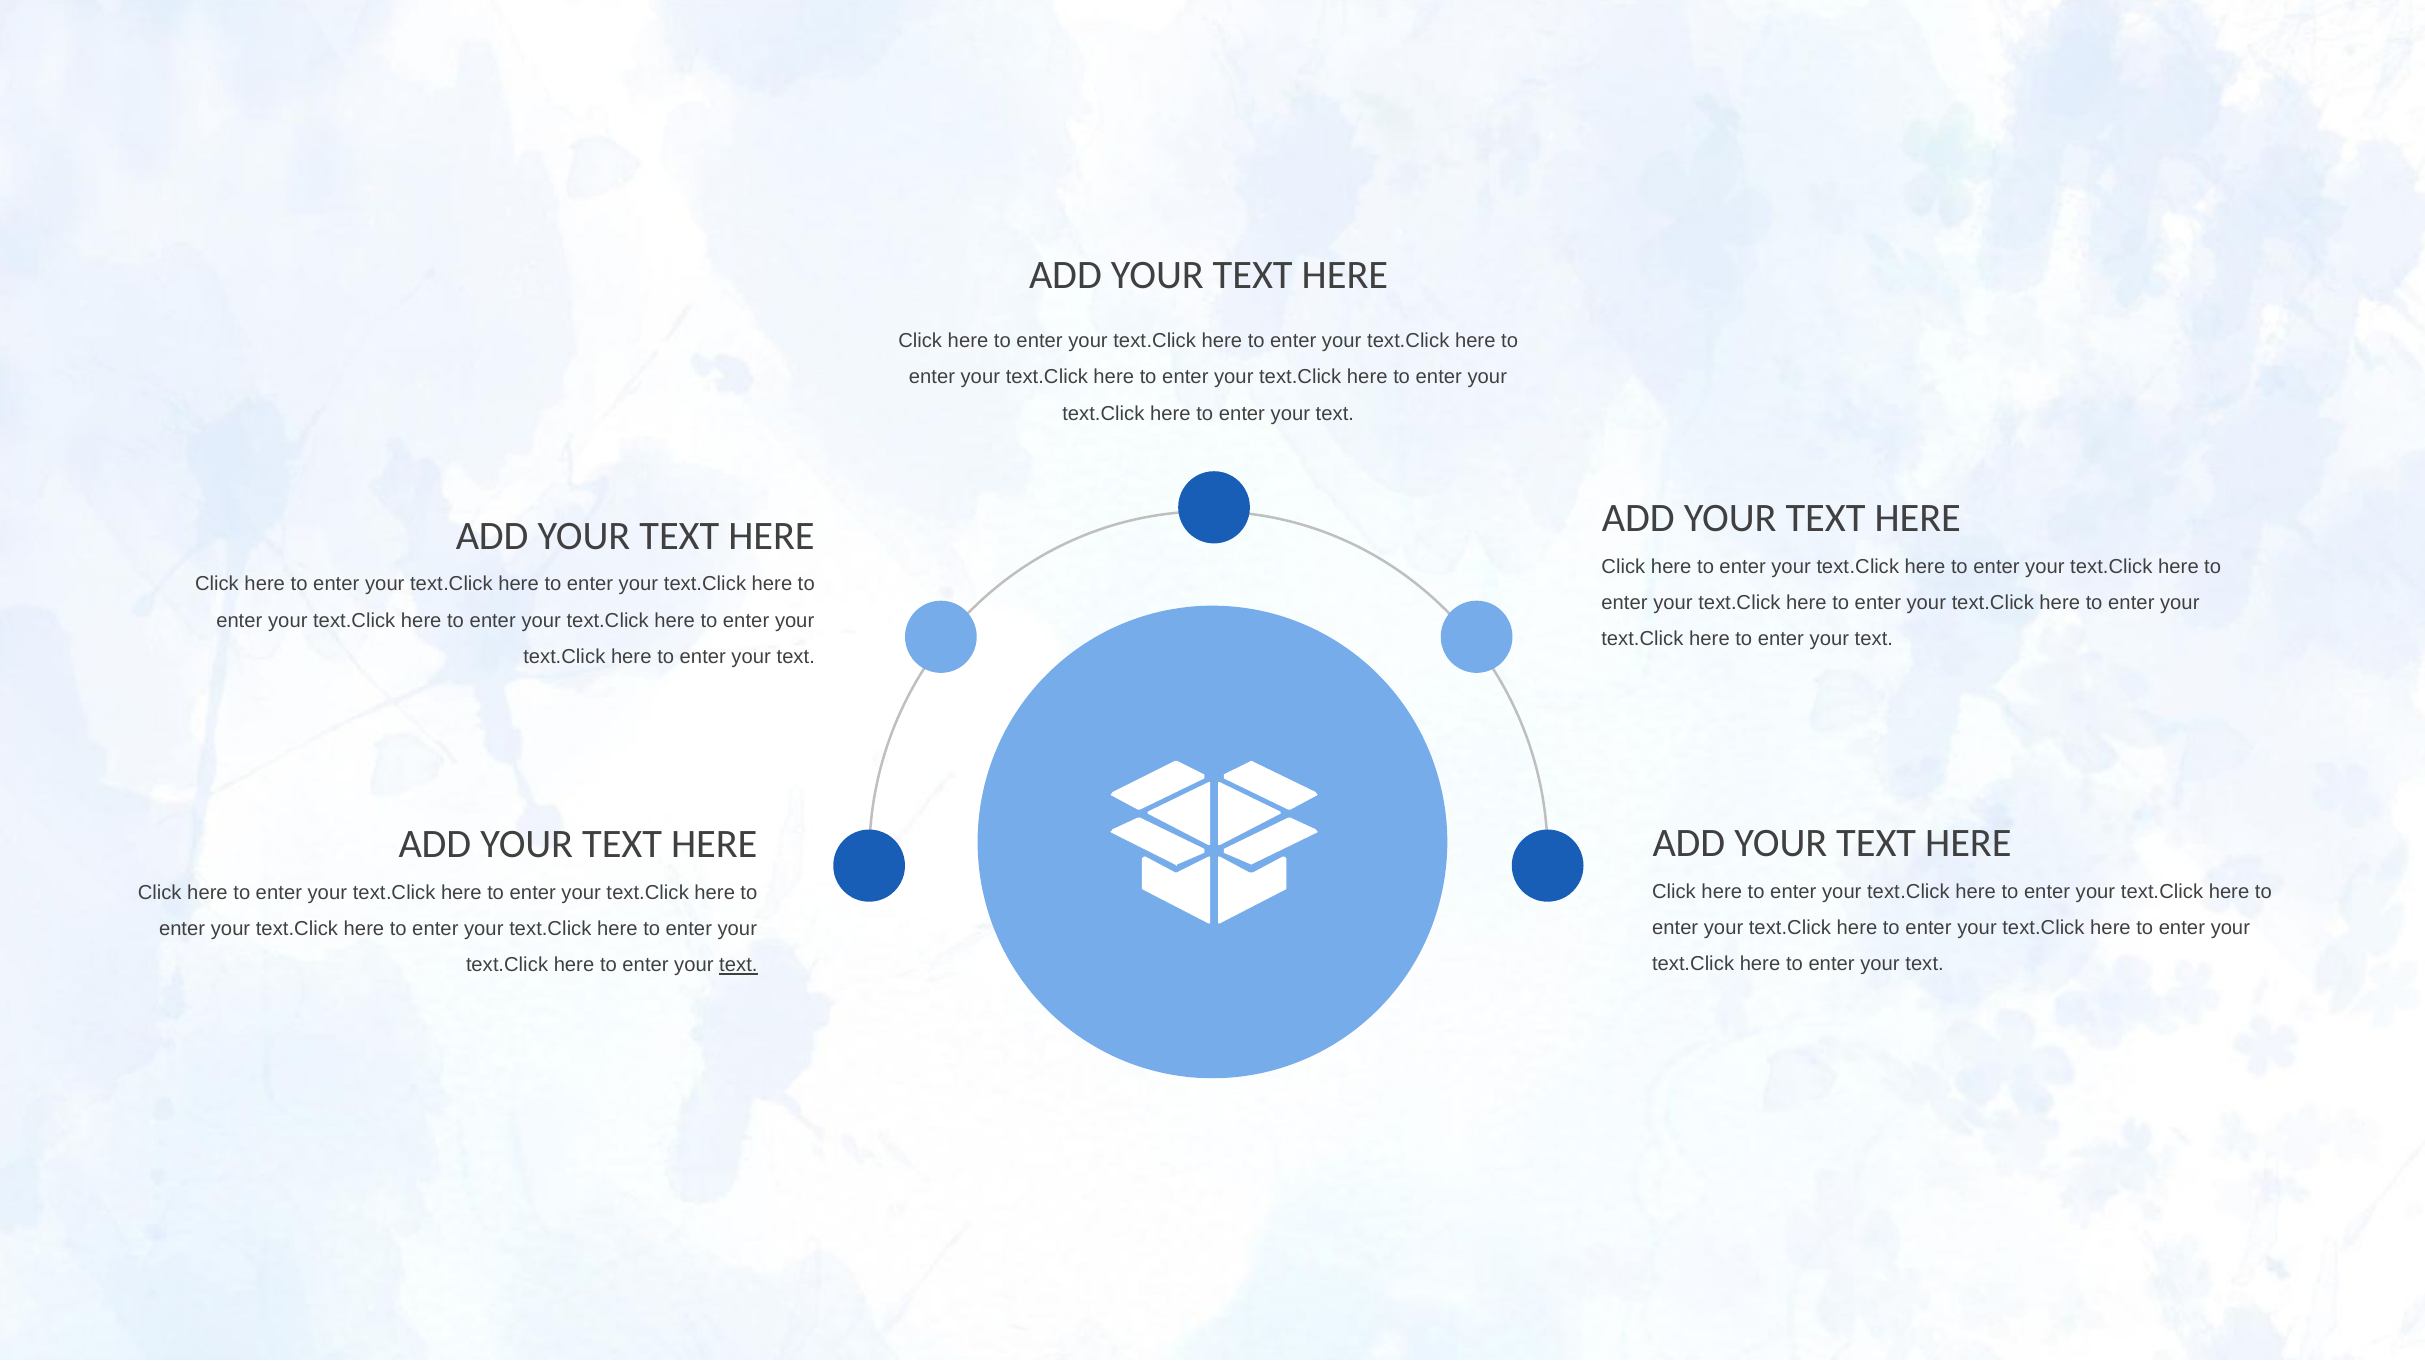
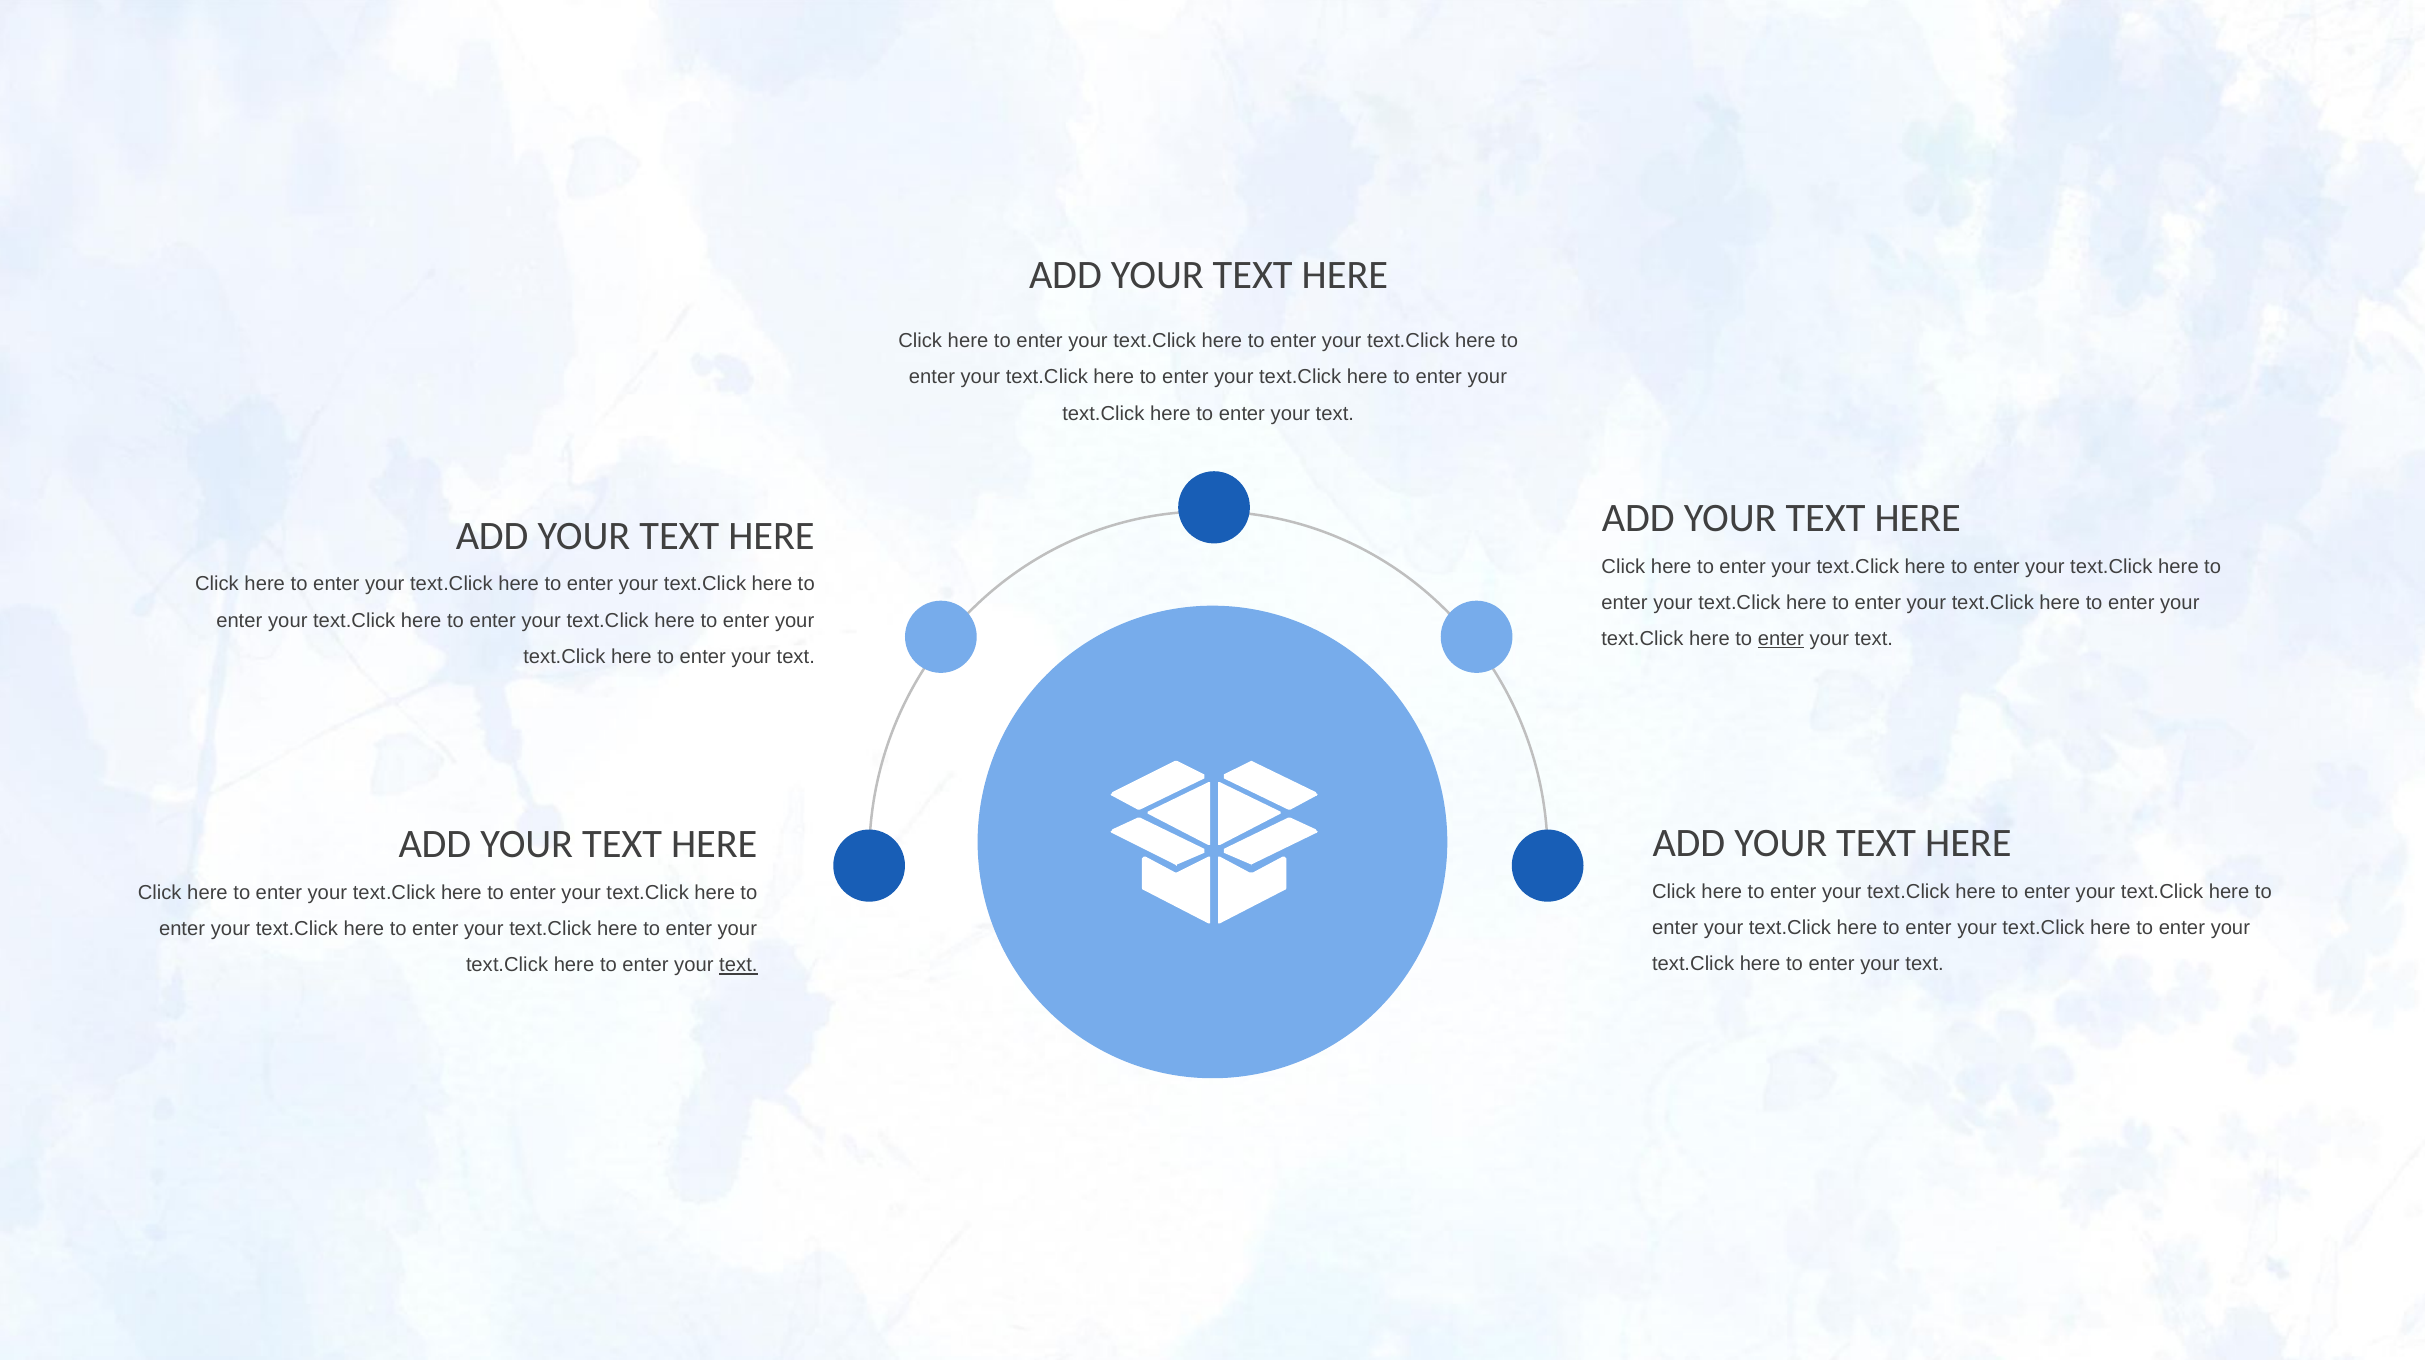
enter underline: none -> present (1781, 639)
